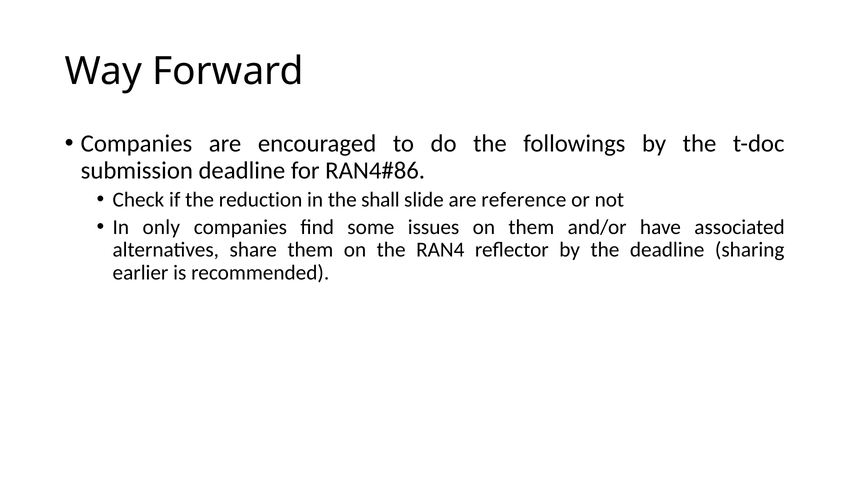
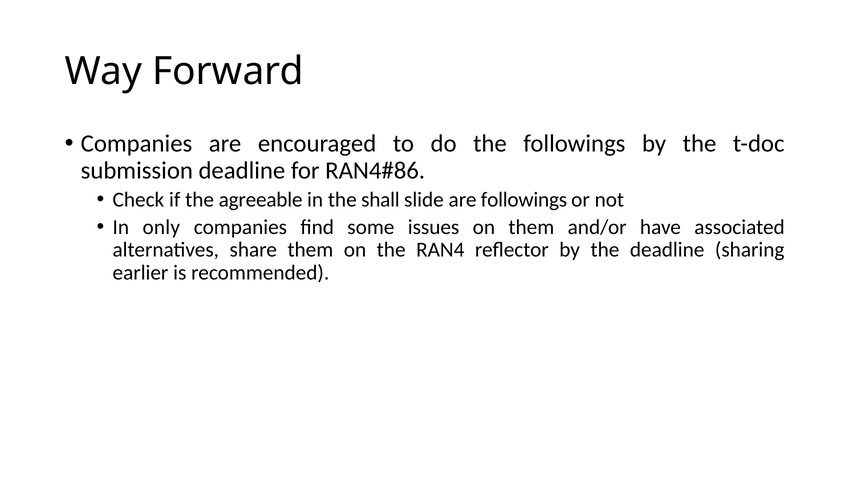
reduction: reduction -> agreeable (261, 200)
are reference: reference -> followings (524, 200)
